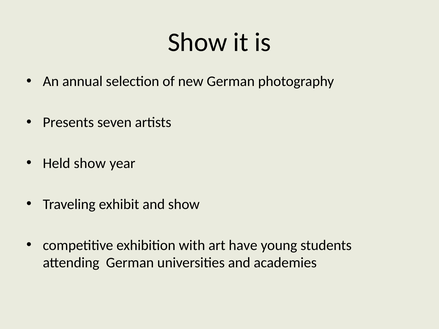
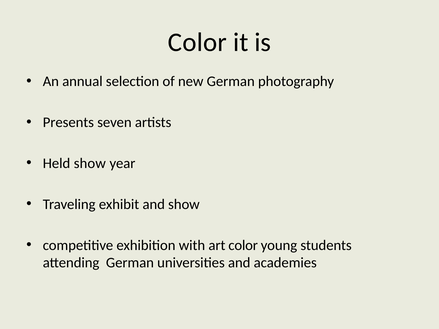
Show: Show -> Color (197, 42)
art have: have -> color (243, 245)
